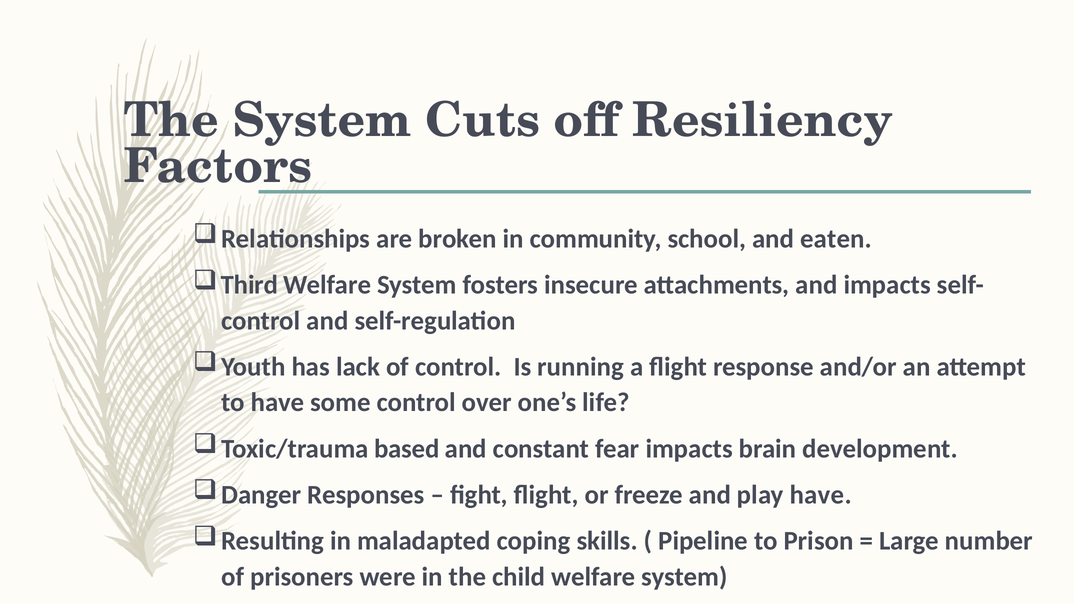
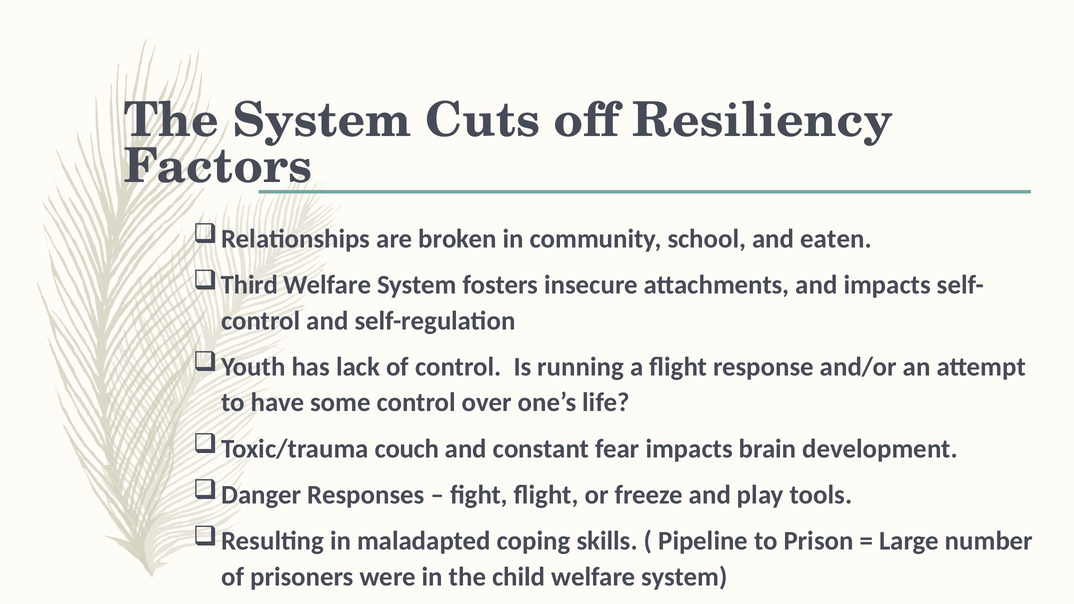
based: based -> couch (407, 449)
play have: have -> tools (821, 495)
